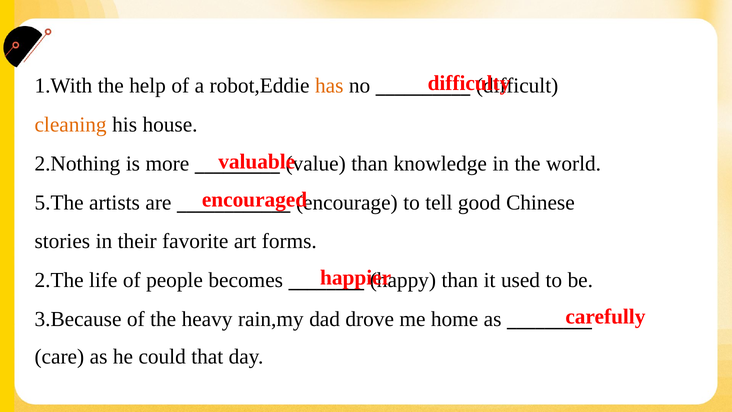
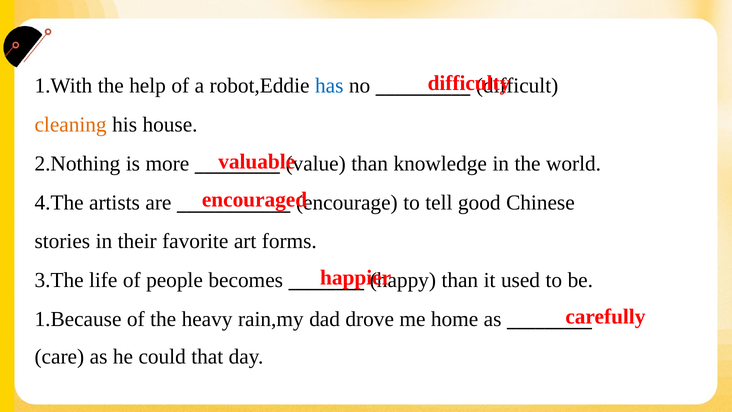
has colour: orange -> blue (329, 86)
5.The: 5.The -> 4.The (59, 202)
2.The: 2.The -> 3.The (59, 280)
3.Because: 3.Because -> 1.Because (78, 319)
